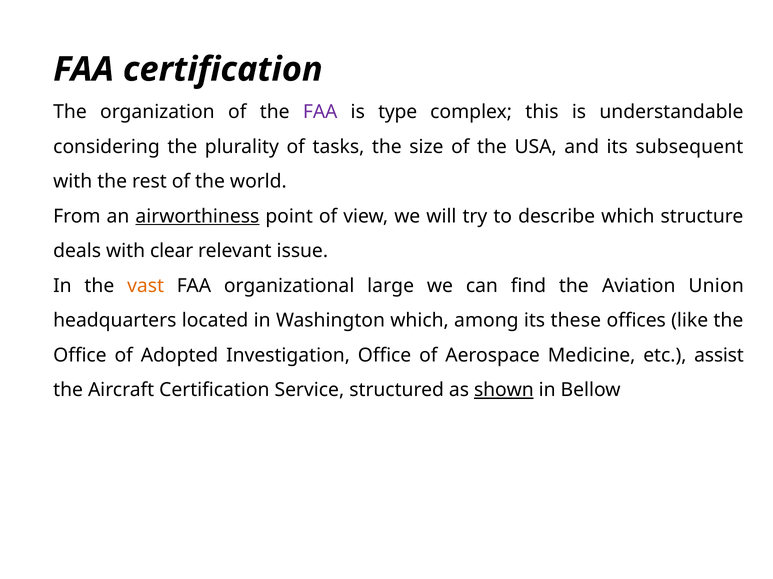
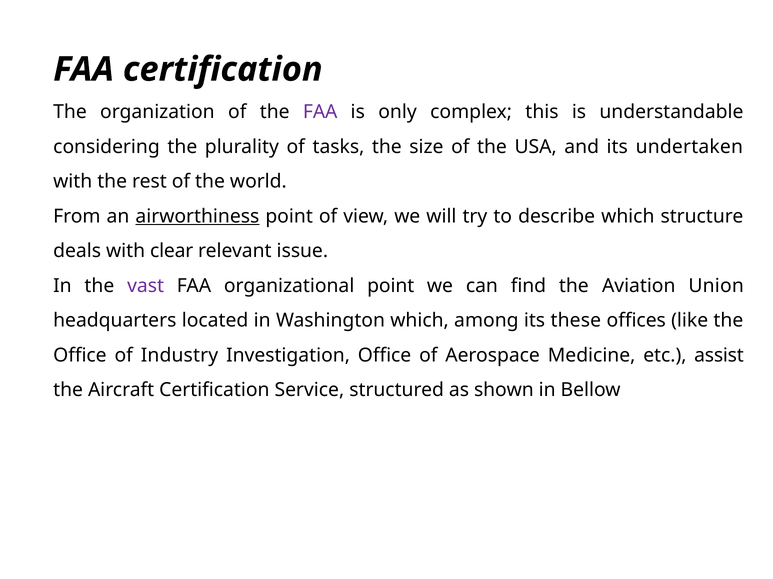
type: type -> only (398, 112)
subsequent: subsequent -> undertaken (689, 147)
vast colour: orange -> purple (146, 286)
organizational large: large -> point (391, 286)
Adopted: Adopted -> Industry (179, 356)
shown underline: present -> none (504, 391)
